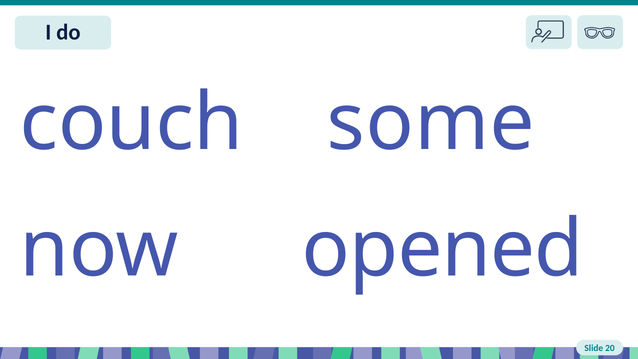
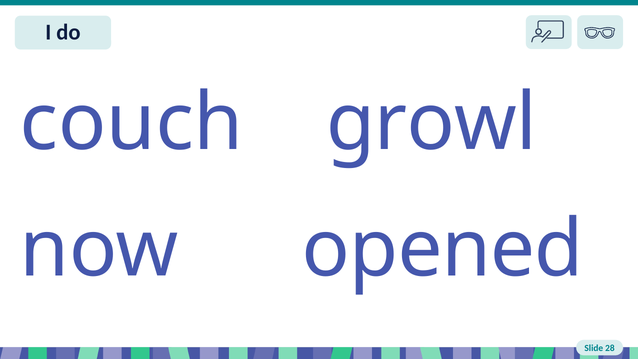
some: some -> growl (431, 123)
20: 20 -> 28 (610, 348)
